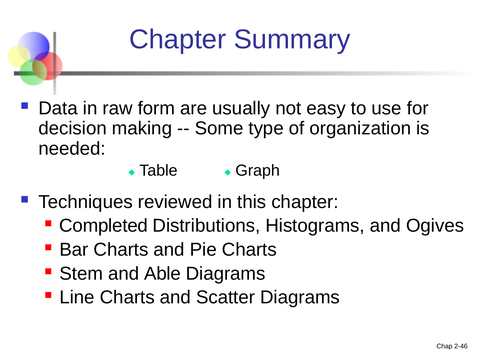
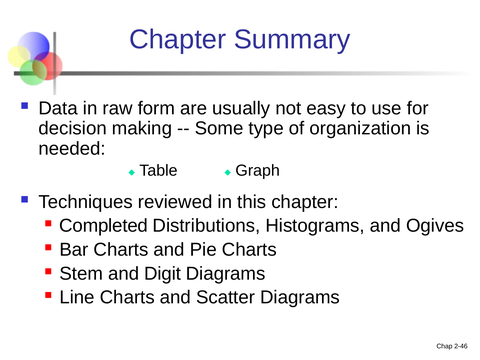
Able: Able -> Digit (163, 274)
